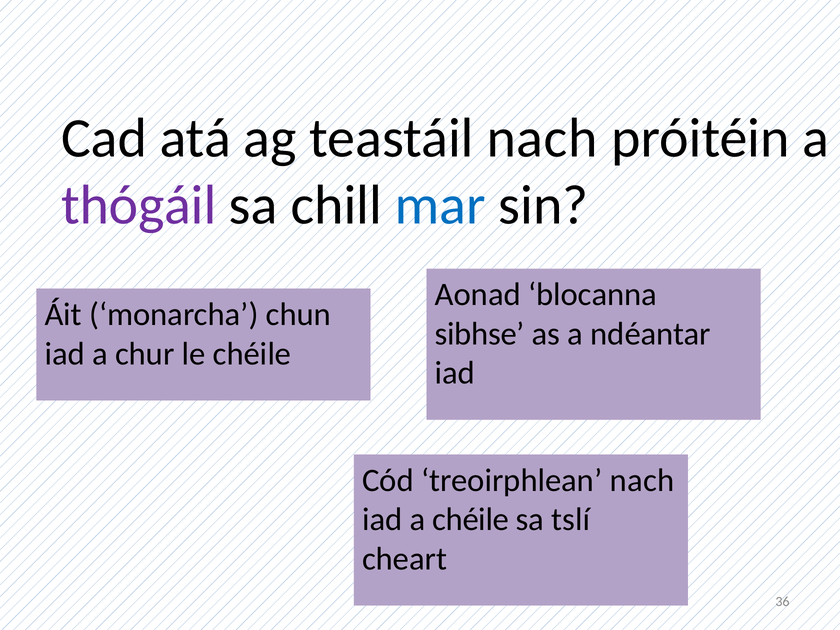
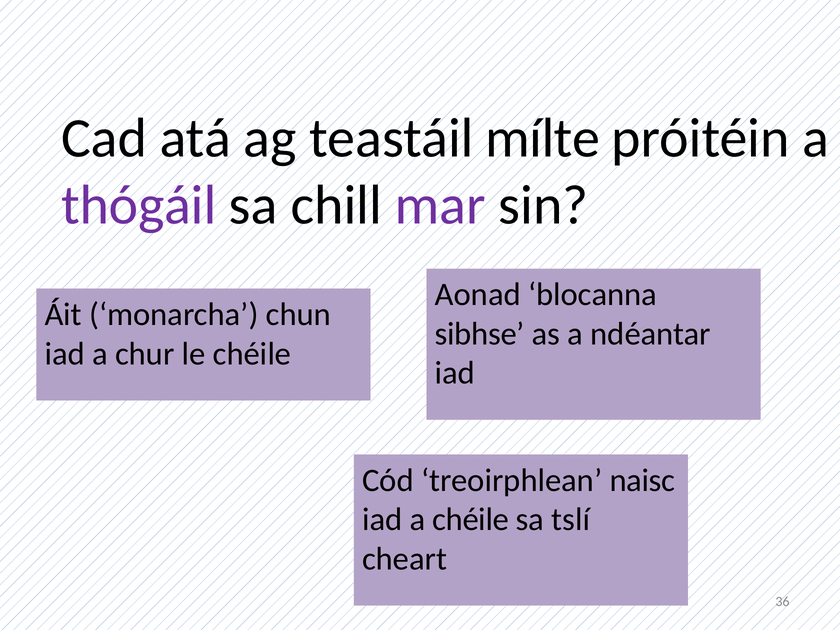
teastáil nach: nach -> mílte (543, 138)
mar colour: blue -> purple (440, 206)
treoirphlean nach: nach -> naisc (642, 480)
